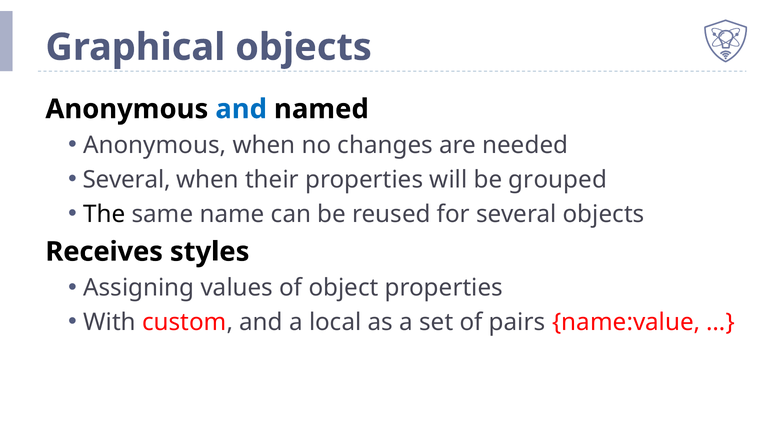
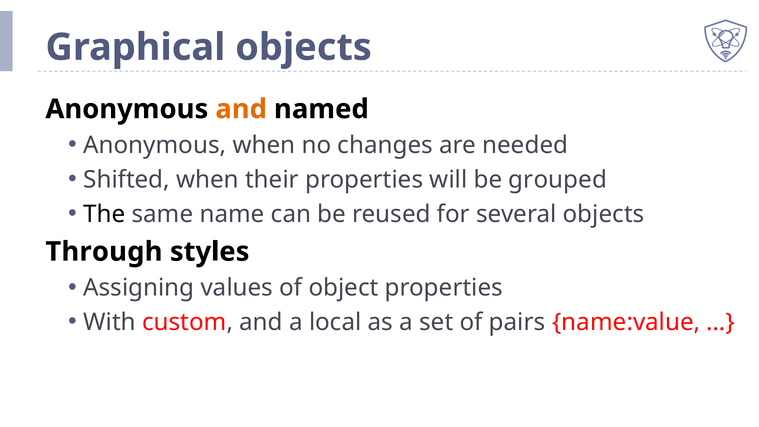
and colour: blue -> orange (241, 109)
Several: Several -> Shifted (127, 180)
Receives: Receives -> Through (104, 252)
